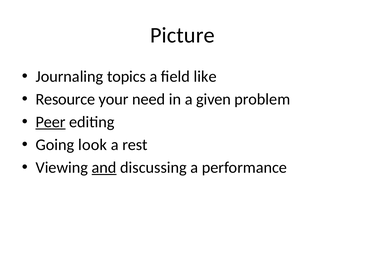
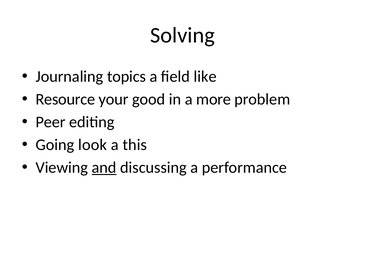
Picture: Picture -> Solving (182, 35)
need: need -> good (149, 99)
given: given -> more (214, 99)
Peer underline: present -> none (51, 122)
rest: rest -> this (135, 145)
